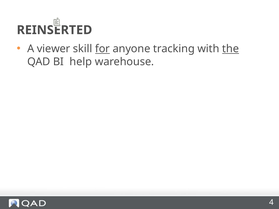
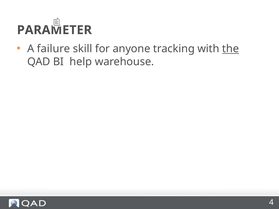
REINSERTED: REINSERTED -> PARAMETER (54, 30)
viewer: viewer -> failure (54, 49)
for underline: present -> none (102, 49)
